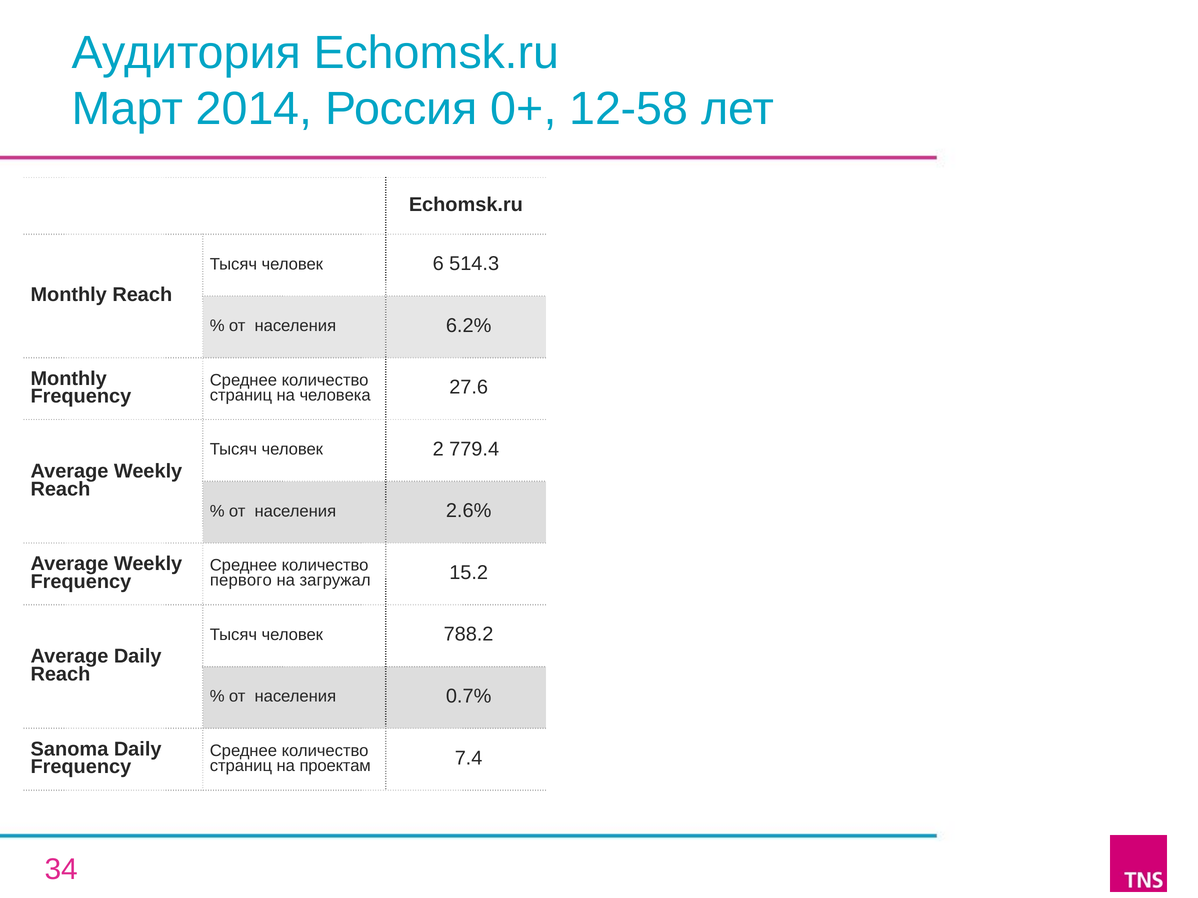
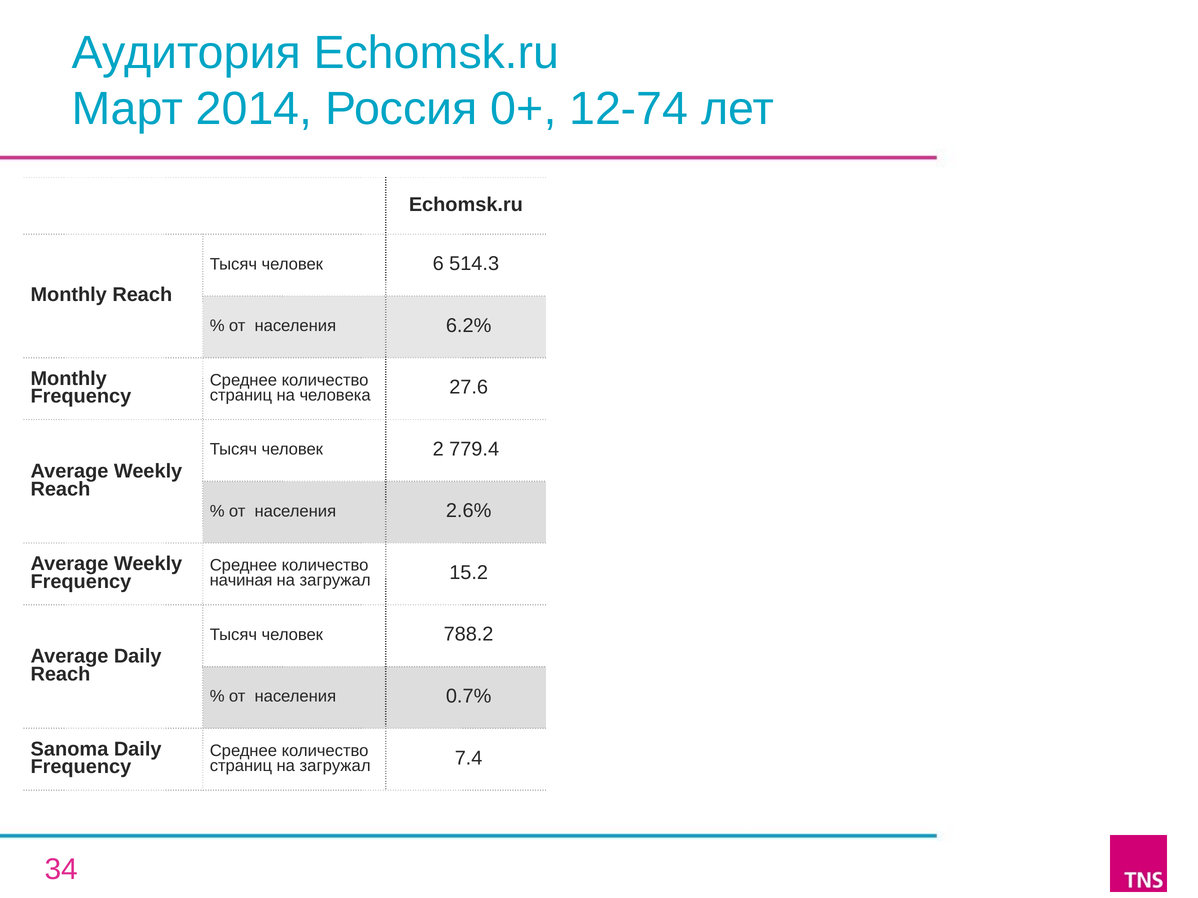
12-58: 12-58 -> 12-74 (629, 109)
первого: первого -> начиная (241, 581)
страниц на проектам: проектам -> загружал (335, 766)
